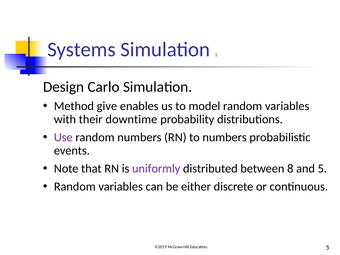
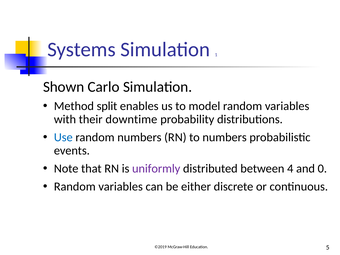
Design: Design -> Shown (64, 87)
give: give -> split (107, 106)
Use colour: purple -> blue (63, 137)
8: 8 -> 4 (290, 169)
and 5: 5 -> 0 (322, 169)
